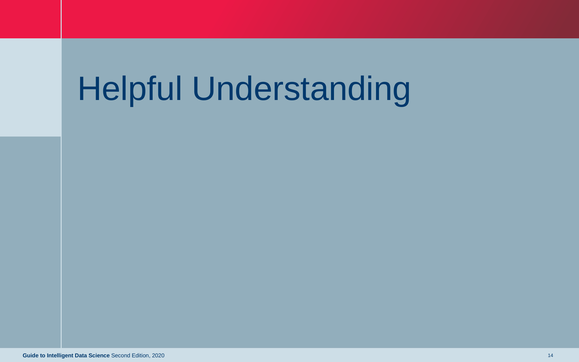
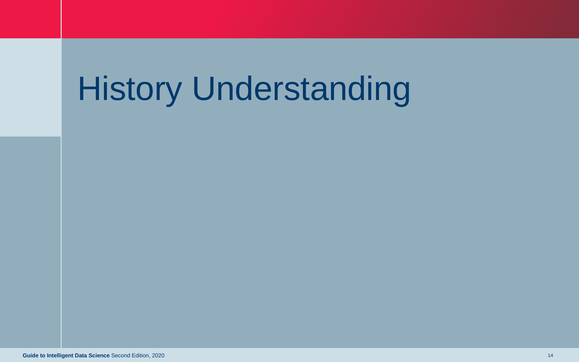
Helpful: Helpful -> History (130, 89)
